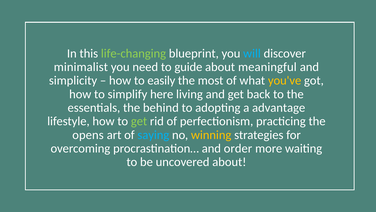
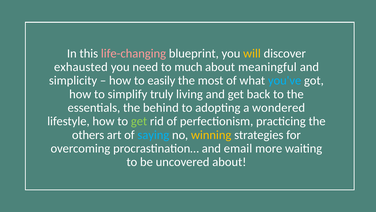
life-changing colour: light green -> pink (133, 53)
will colour: light blue -> yellow (252, 53)
minimalist: minimalist -> exhausted (81, 67)
guide: guide -> much (188, 67)
you've colour: yellow -> light blue (285, 80)
here: here -> truly (162, 94)
advantage: advantage -> wondered (279, 107)
opens: opens -> others (88, 135)
order: order -> email (238, 148)
